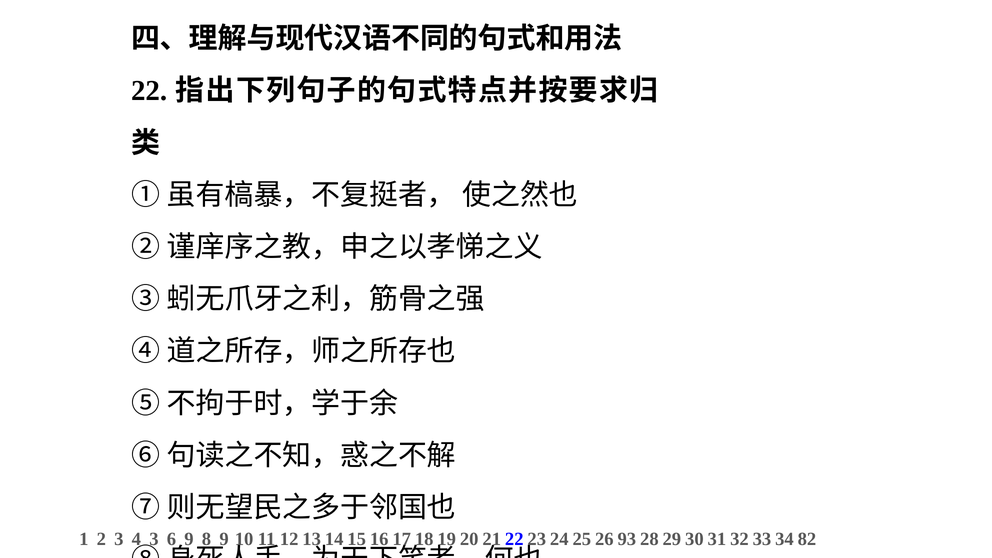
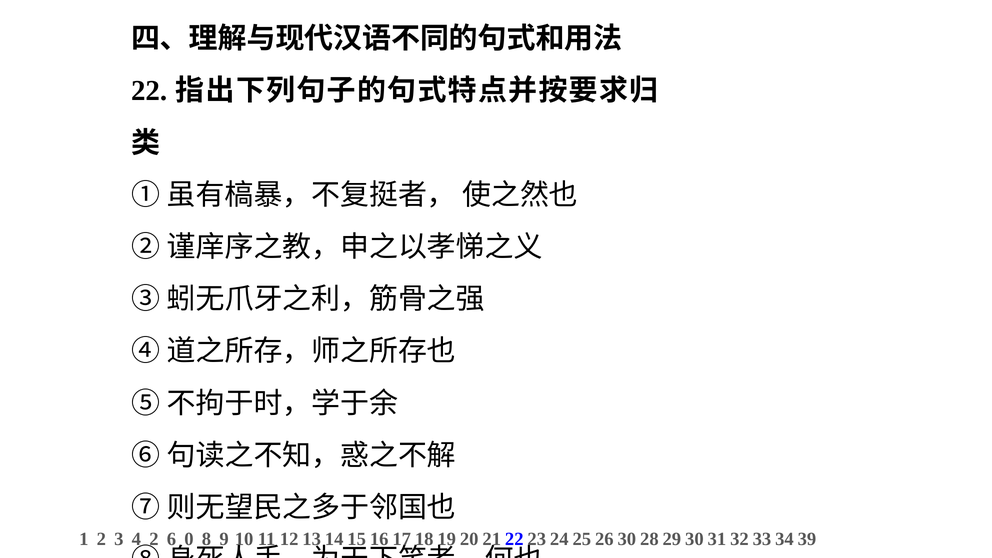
4 3: 3 -> 2 (154, 539)
6 9: 9 -> 0 (189, 539)
93: 93 -> 30 (627, 539)
82: 82 -> 39 (807, 539)
